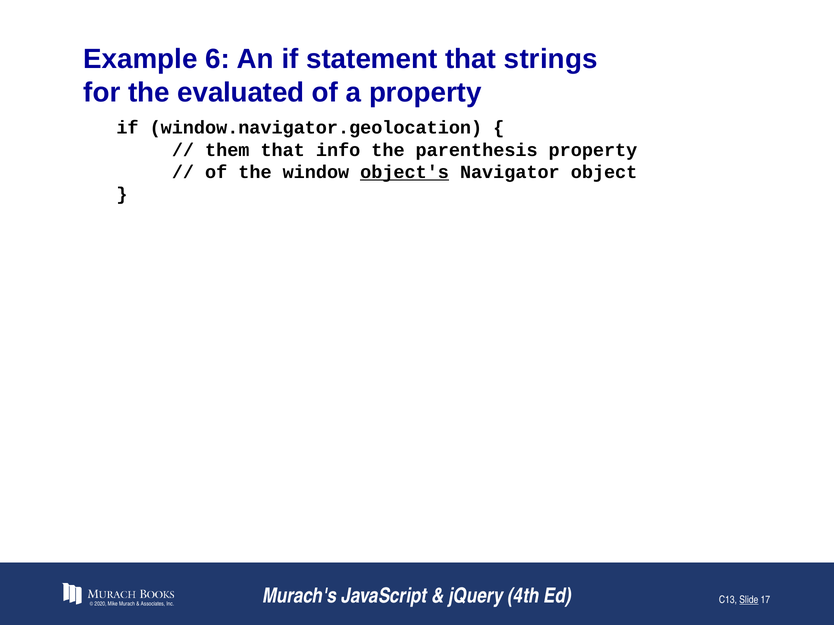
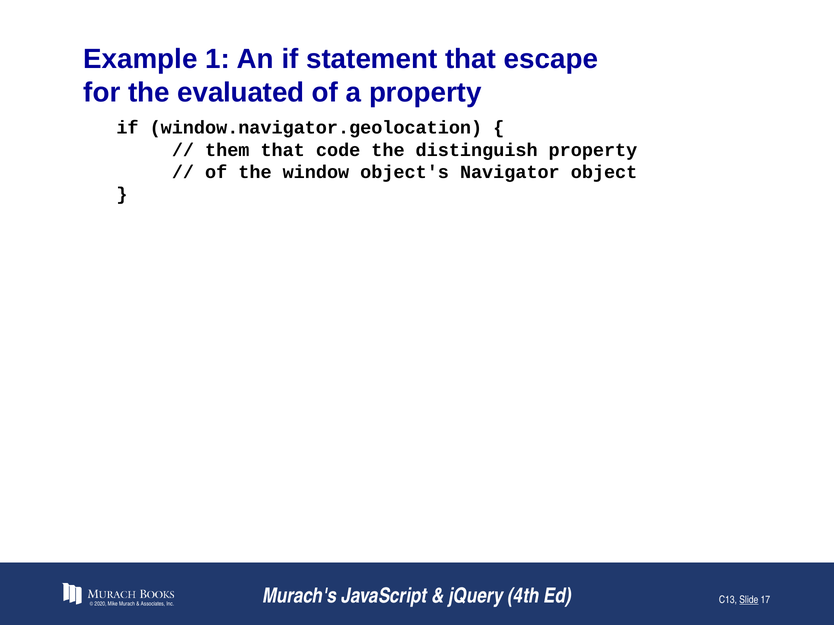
6: 6 -> 1 (218, 59)
strings: strings -> escape (551, 59)
info: info -> code (338, 150)
parenthesis: parenthesis -> distinguish (477, 150)
object's underline: present -> none (405, 172)
